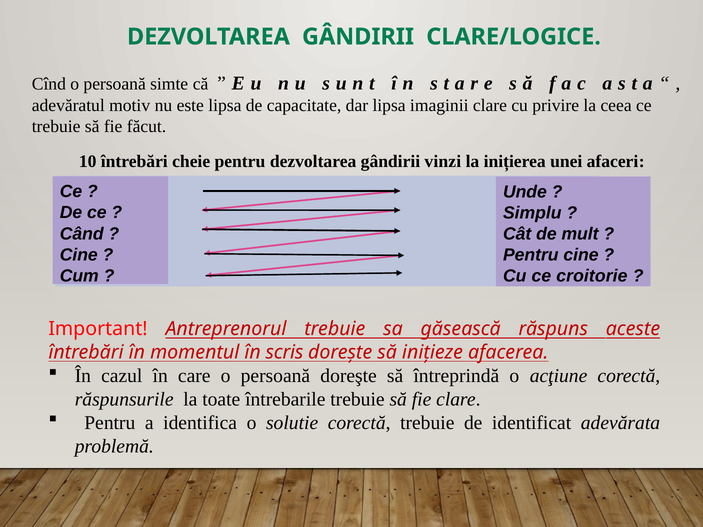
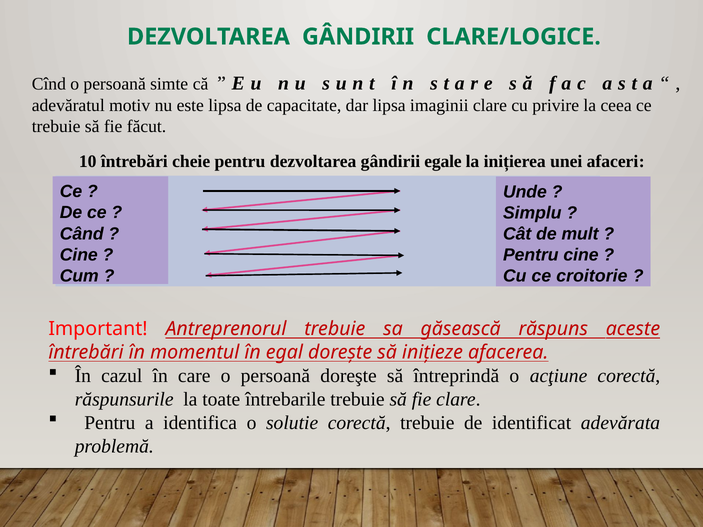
vinzi: vinzi -> egale (443, 162)
scris: scris -> egal (284, 353)
